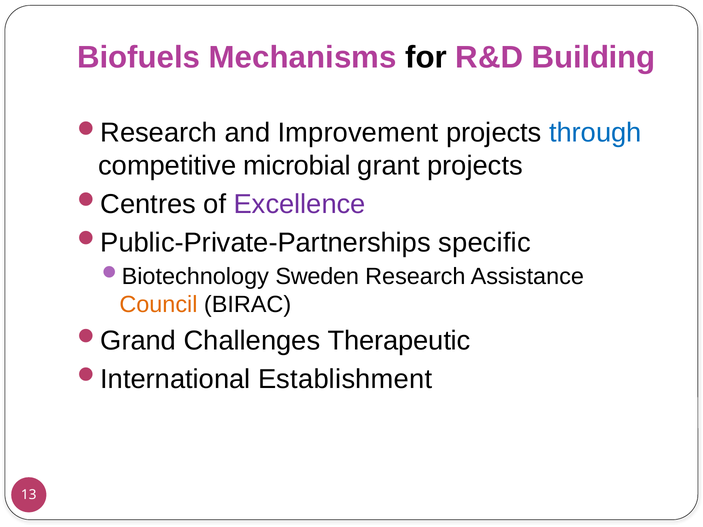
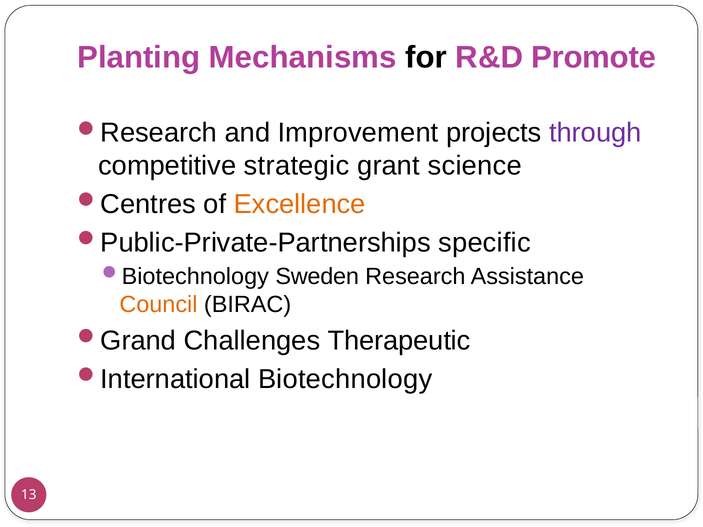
Biofuels: Biofuels -> Planting (139, 57)
Building: Building -> Promote (594, 57)
through colour: blue -> purple (595, 133)
microbial: microbial -> strategic (297, 166)
grant projects: projects -> science (475, 166)
Excellence colour: purple -> orange (300, 204)
Establishment: Establishment -> Biotechnology (345, 379)
